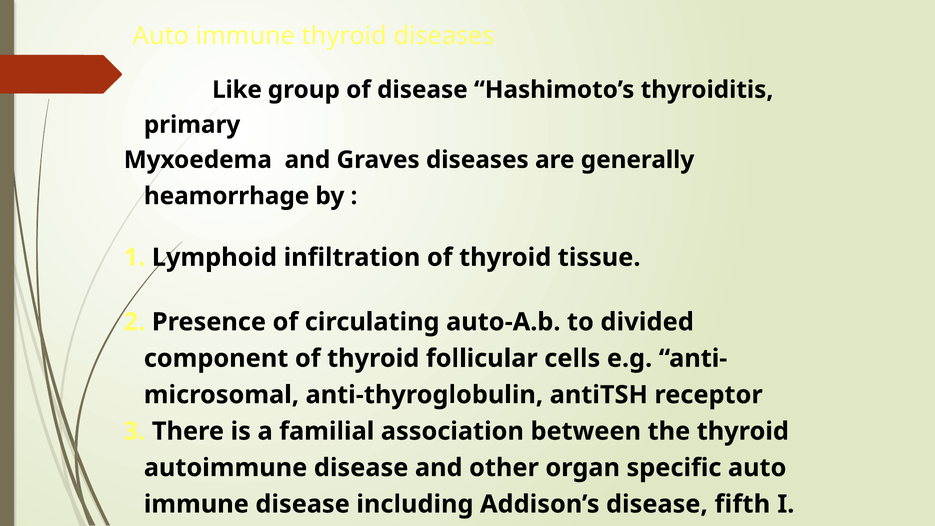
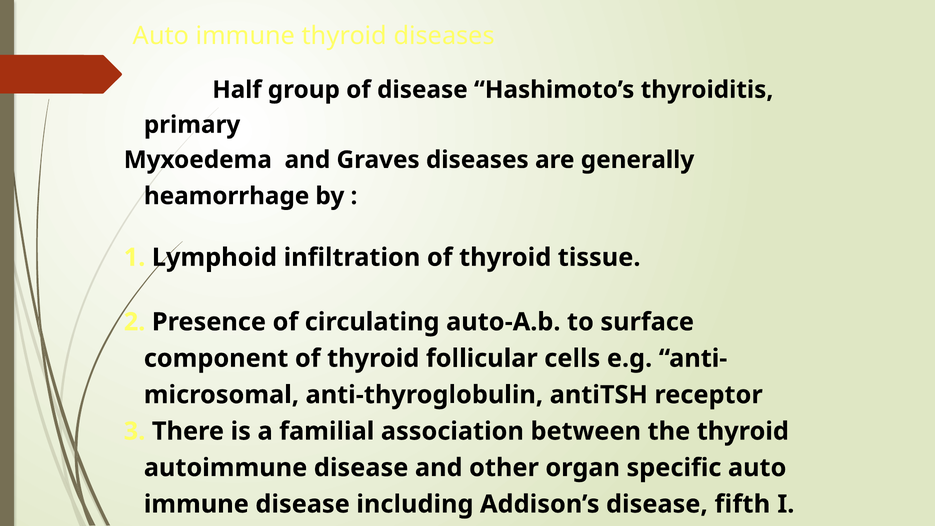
Like: Like -> Half (237, 90)
divided: divided -> surface (647, 322)
